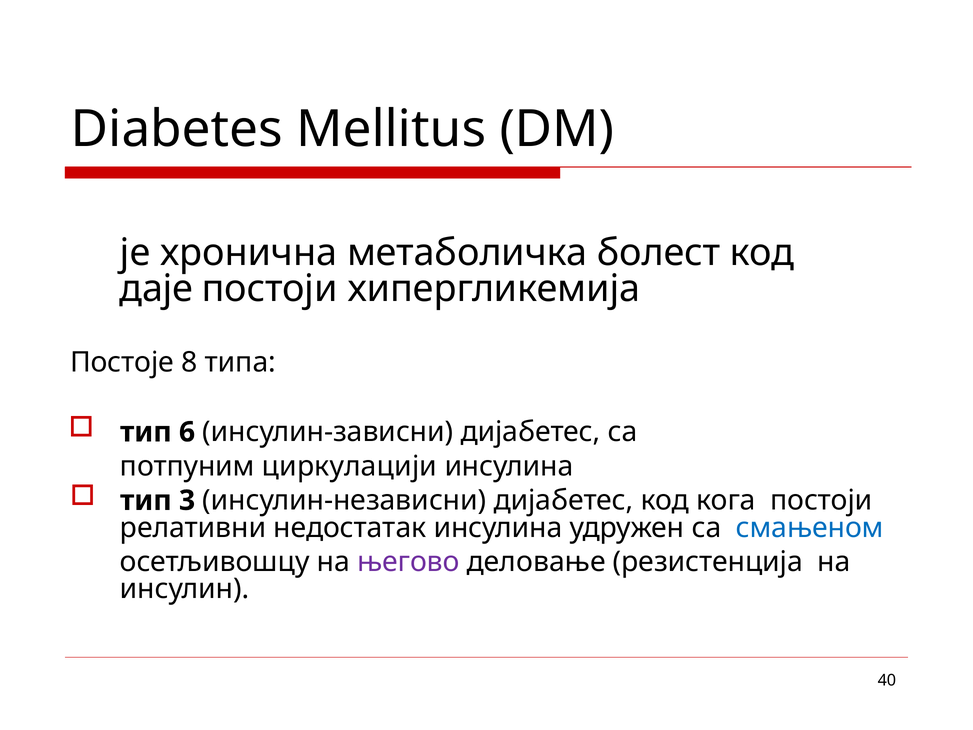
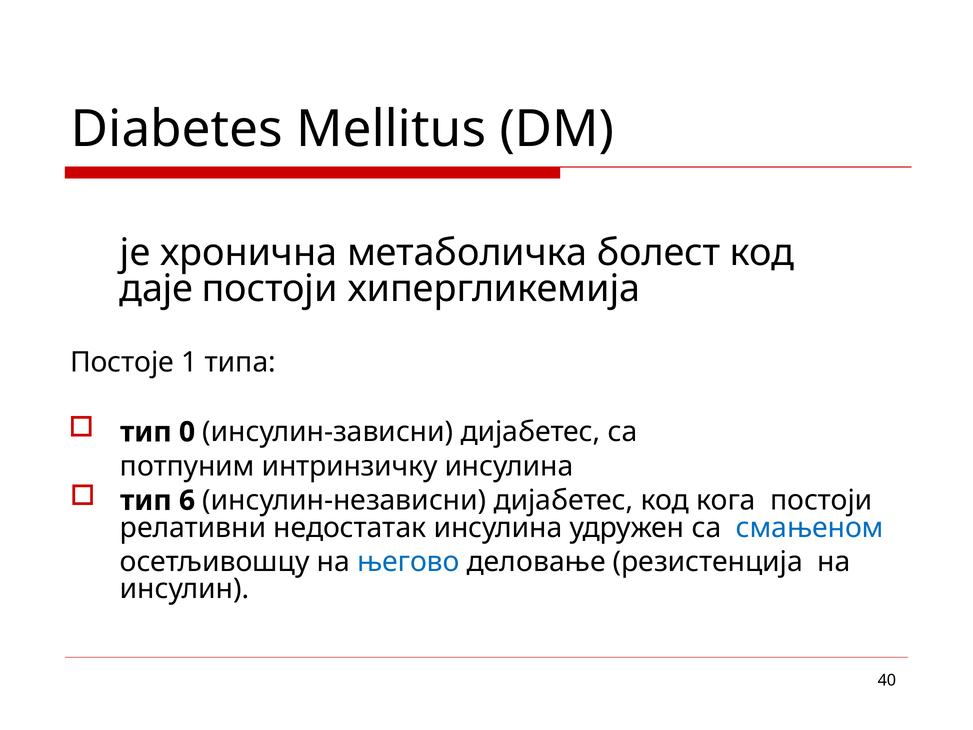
8: 8 -> 1 (189, 362)
6: 6 -> 0 (187, 432)
циркулацији: циркулацији -> интринзичку (350, 466)
3: 3 -> 6 (187, 500)
његово colour: purple -> blue (408, 562)
